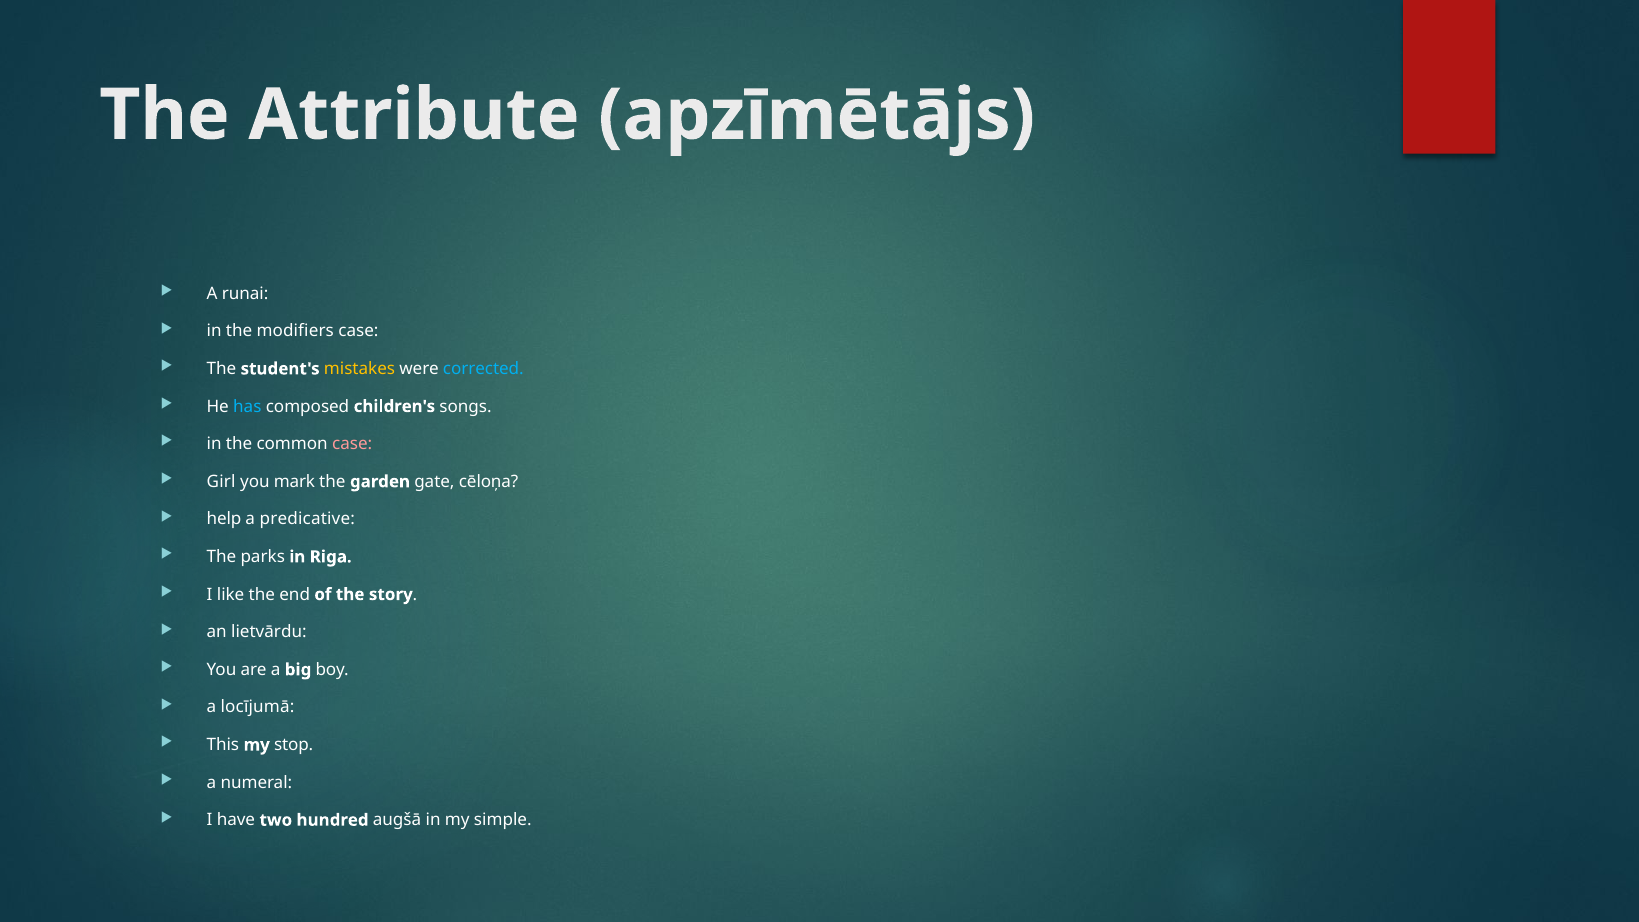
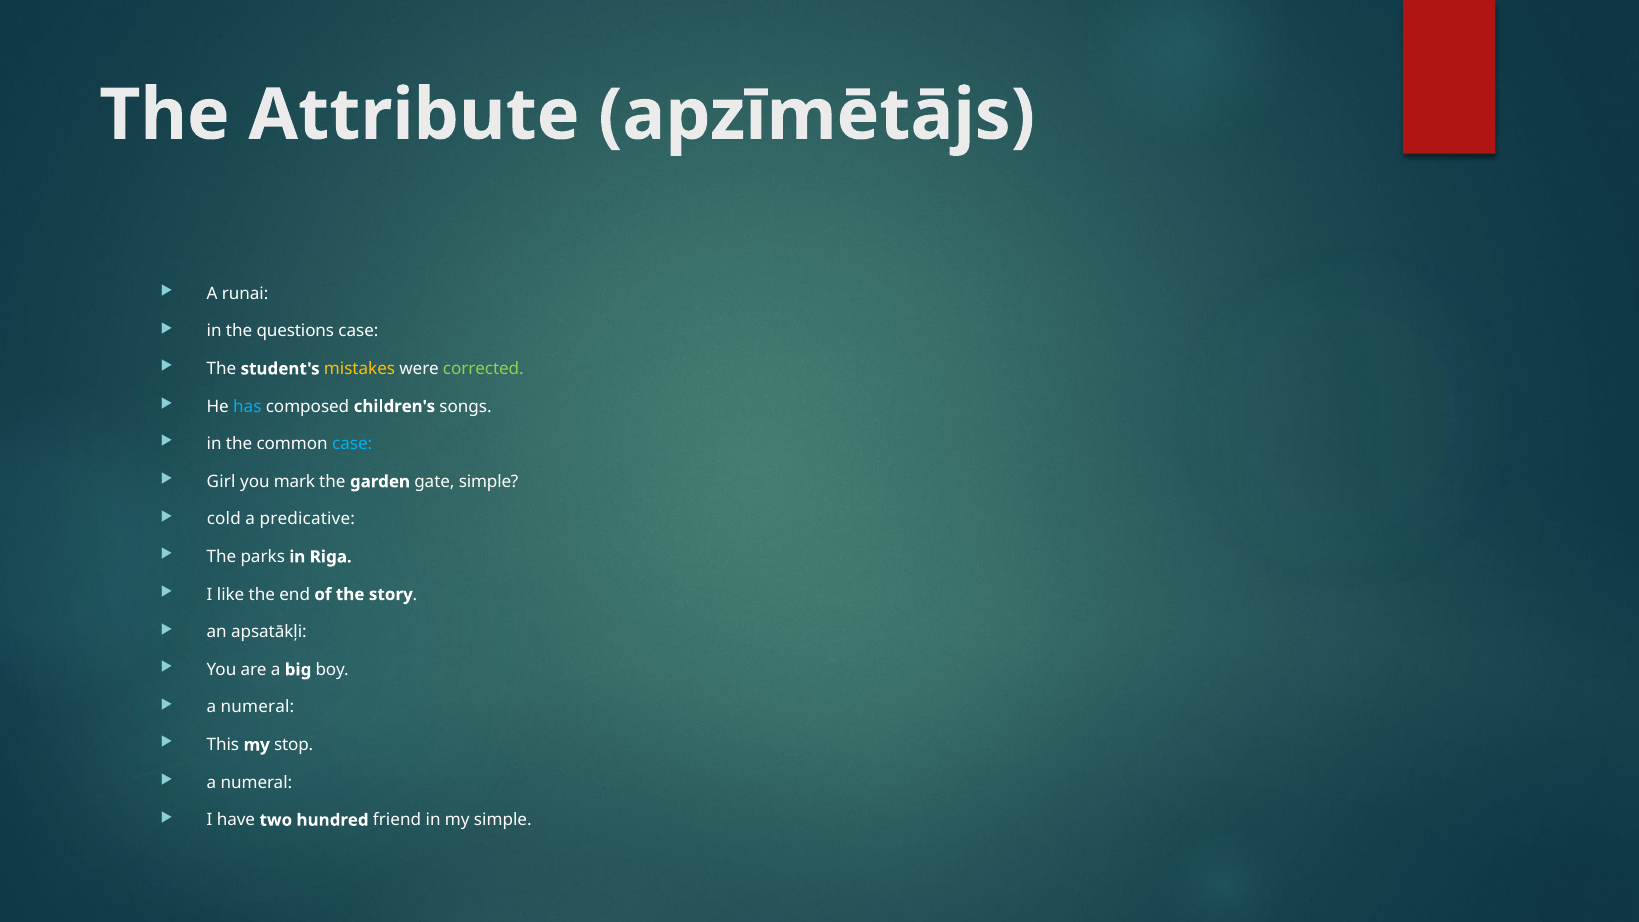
modifiers: modifiers -> questions (295, 331)
corrected colour: light blue -> light green (483, 369)
case colour: pink -> light blue (352, 444)
gate cēloņa: cēloņa -> simple (489, 482)
help: help -> cold (224, 519)
lietvārdu: lietvārdu -> apsatākļi (269, 632)
locījumā: locījumā -> numeral (258, 707)
augšā: augšā -> friend (397, 820)
